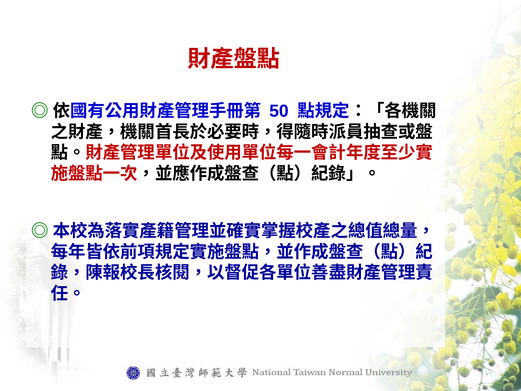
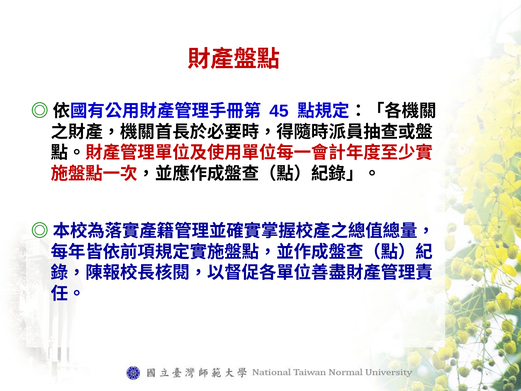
50: 50 -> 45 (279, 111)
